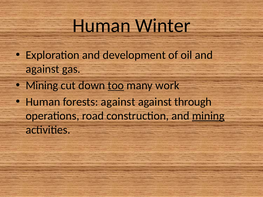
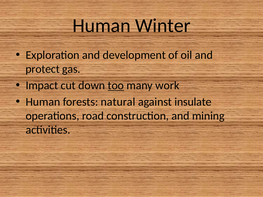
against: against -> protect (43, 69)
Mining: Mining -> Impact (42, 86)
forests against: against -> natural (118, 102)
through: through -> insulate (193, 102)
mining underline: present -> none (208, 116)
